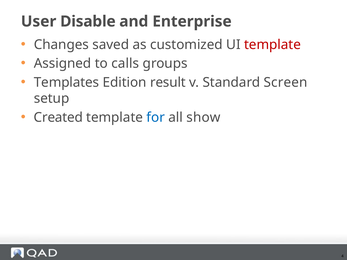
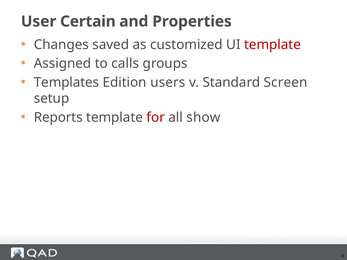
Disable: Disable -> Certain (88, 21)
Enterprise: Enterprise -> Properties (192, 21)
result: result -> users (168, 82)
Created: Created -> Reports (58, 118)
for colour: blue -> red (156, 118)
